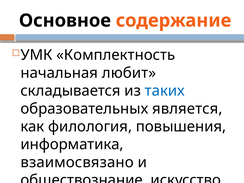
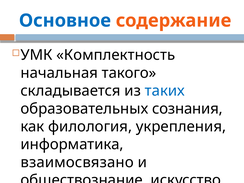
Основное colour: black -> blue (65, 21)
любит: любит -> такого (129, 73)
является: является -> сознания (187, 109)
повышения: повышения -> укрепления (181, 127)
